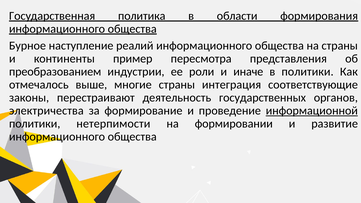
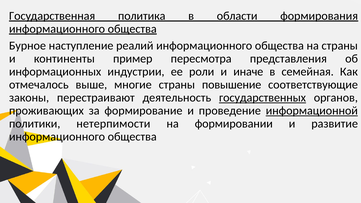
преобразованием: преобразованием -> информационных (55, 72)
в политики: политики -> семейная (308, 72)
интеграция: интеграция -> повышение (232, 85)
государственных underline: none -> present (263, 98)
электричества: электричества -> проживающих (46, 111)
